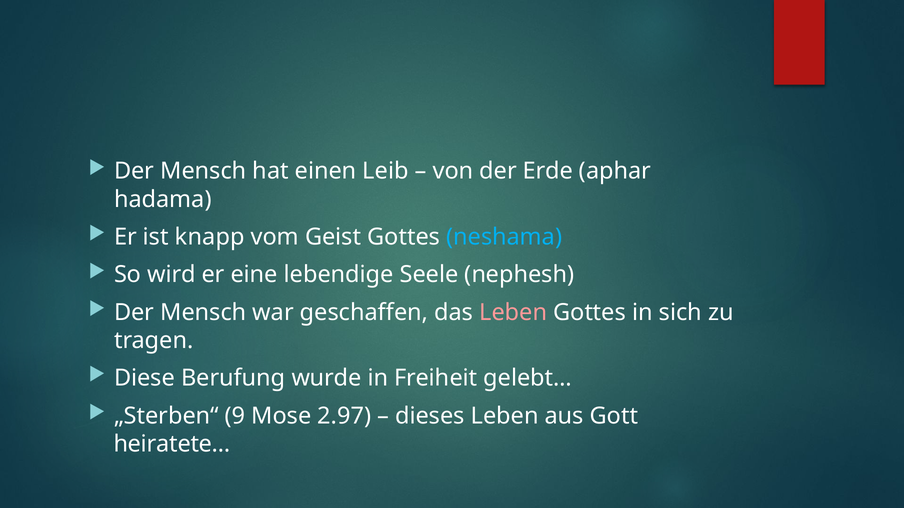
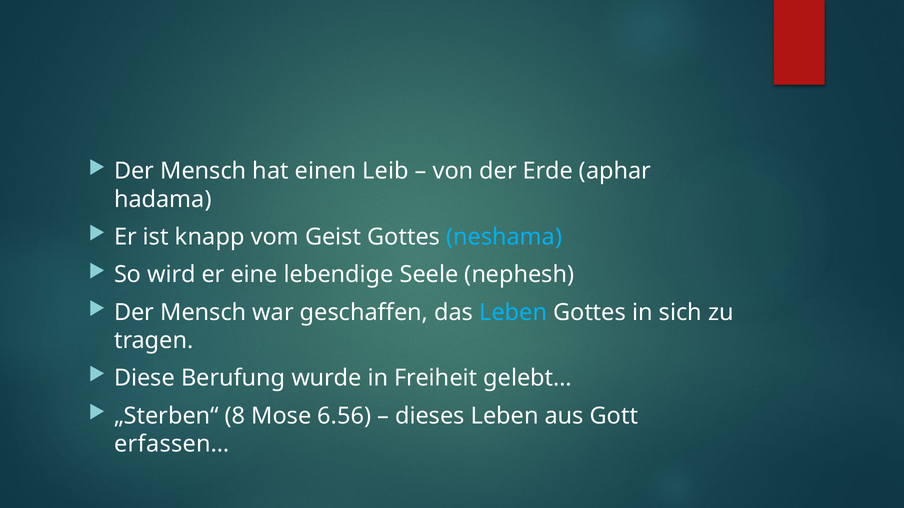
Leben colour: pink -> light blue (513, 313)
9: 9 -> 8 (235, 416)
2.97: 2.97 -> 6.56 (344, 416)
heiratete…: heiratete… -> erfassen… (172, 444)
